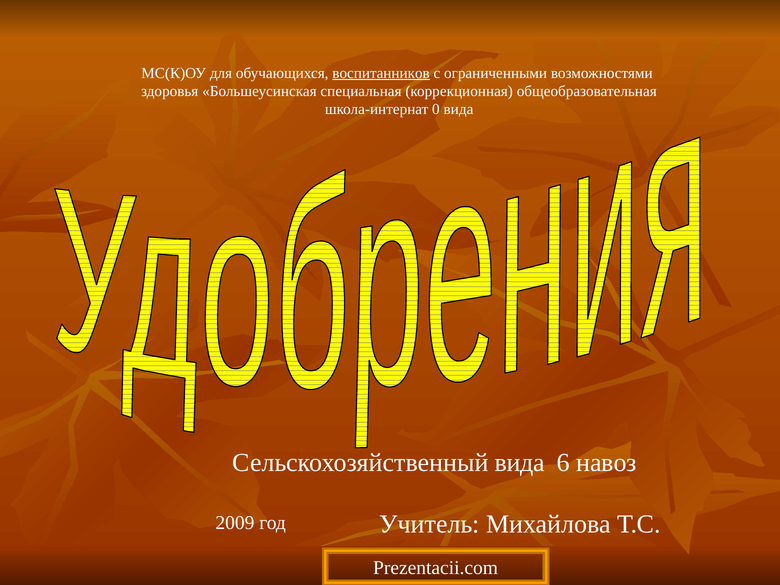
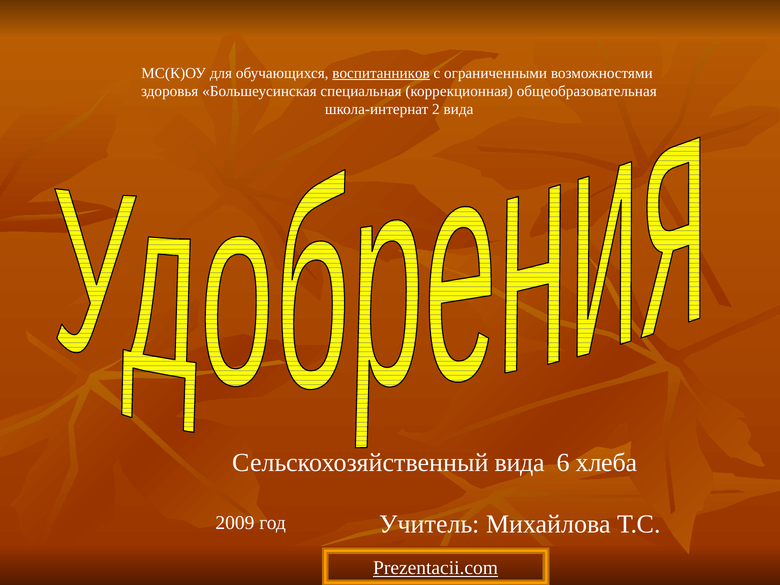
0: 0 -> 2 (436, 109)
навоз: навоз -> хлеба (607, 463)
Prezentacii.com underline: none -> present (436, 568)
